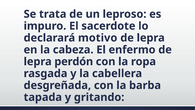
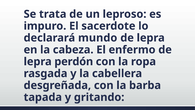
motivo: motivo -> mundo (98, 38)
